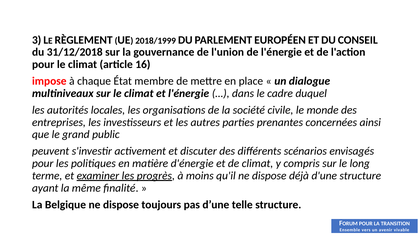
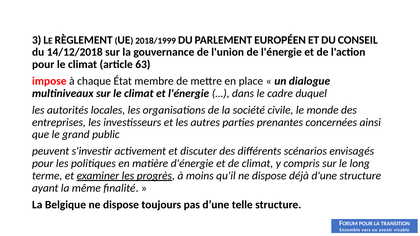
31/12/2018: 31/12/2018 -> 14/12/2018 (75, 52)
16: 16 -> 63 (143, 65)
